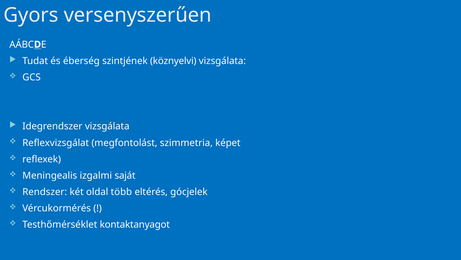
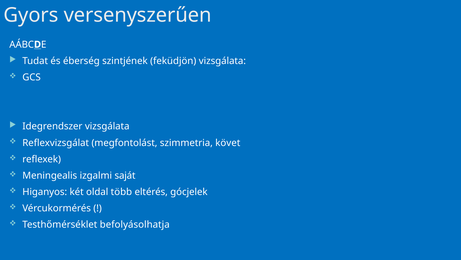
köznyelvi: köznyelvi -> feküdjön (173, 61)
képet: képet -> követ (228, 142)
Rendszer: Rendszer -> Higanyos (45, 192)
kontaktanyagot: kontaktanyagot -> befolyásolhatja (135, 224)
